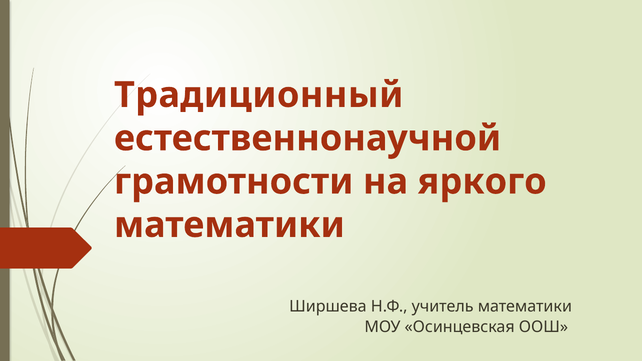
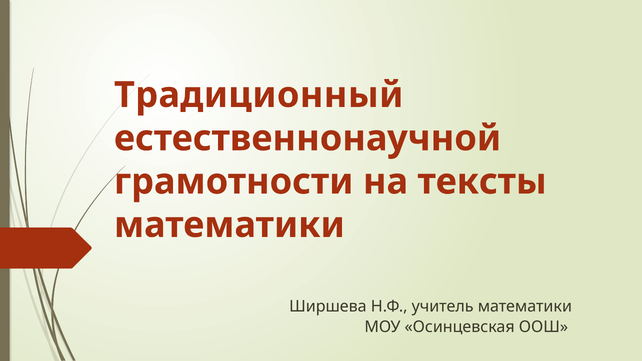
яркого: яркого -> тексты (482, 182)
